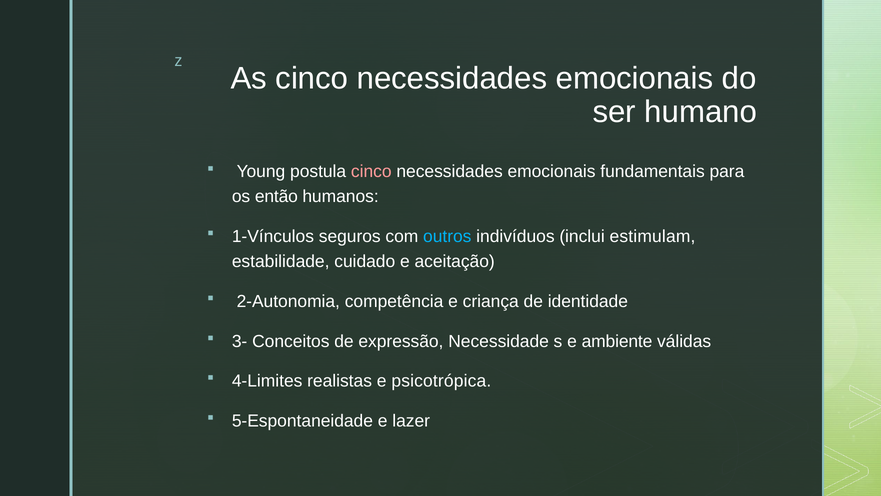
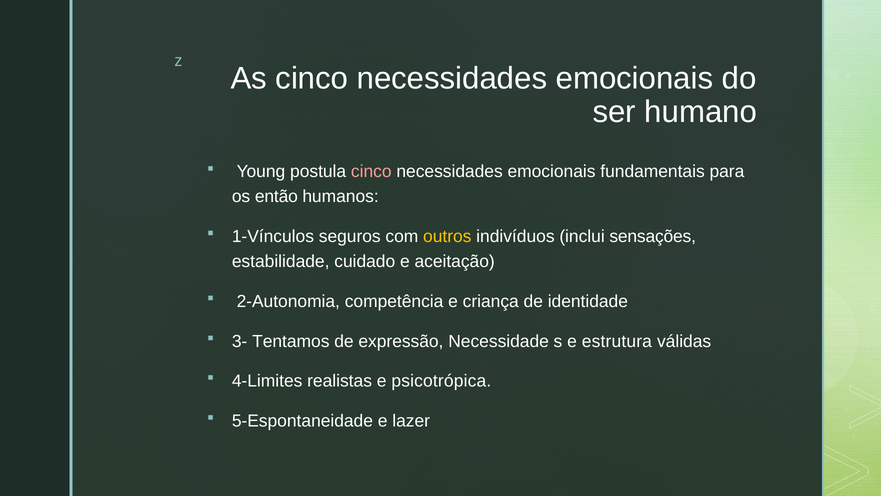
outros colour: light blue -> yellow (447, 236)
estimulam: estimulam -> sensações (653, 236)
Conceitos: Conceitos -> Tentamos (291, 341)
ambiente: ambiente -> estrutura (617, 341)
